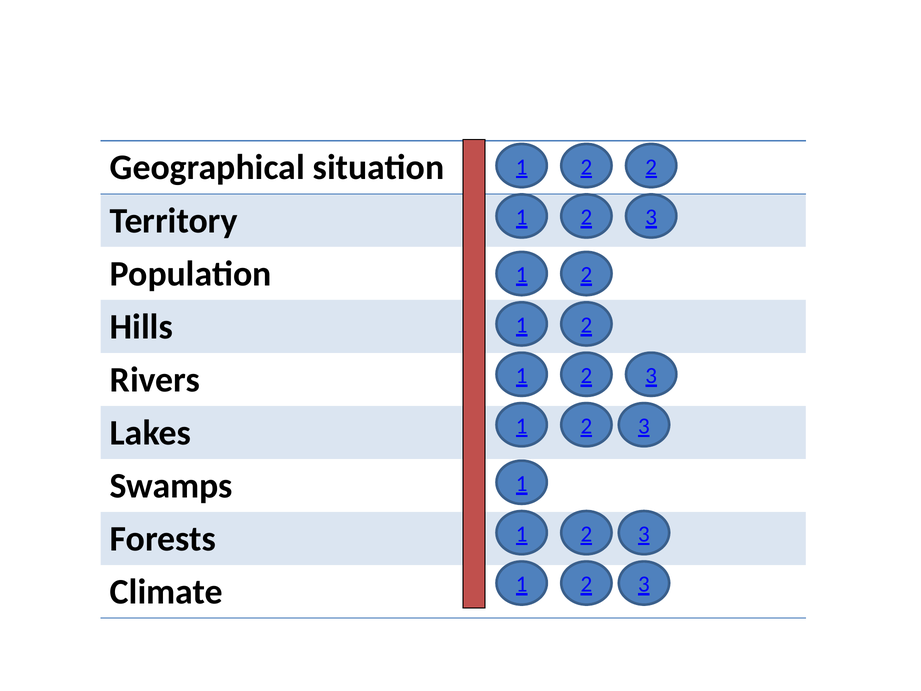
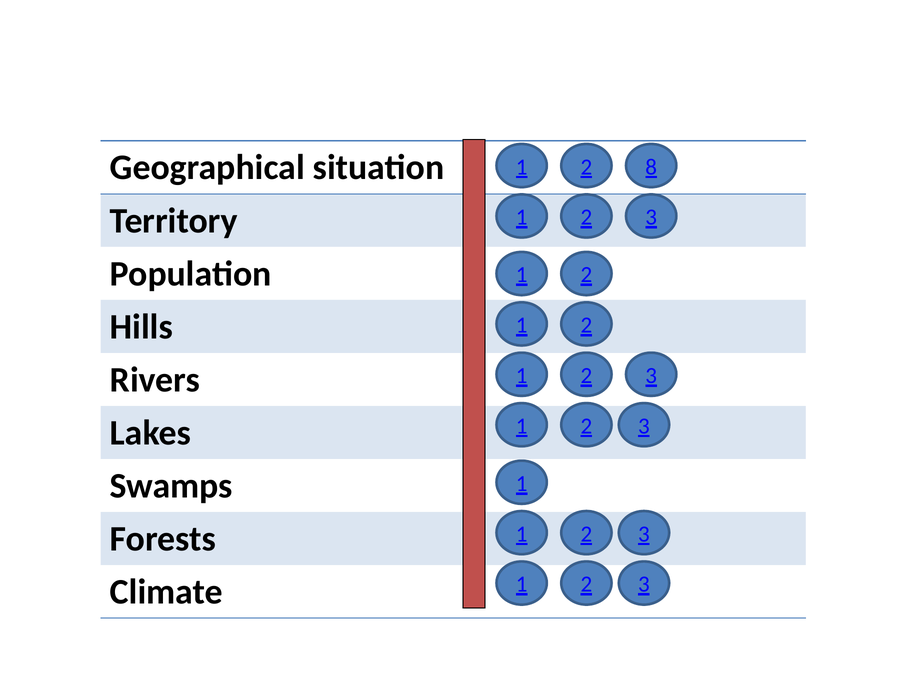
1 2 2: 2 -> 8 (651, 167)
